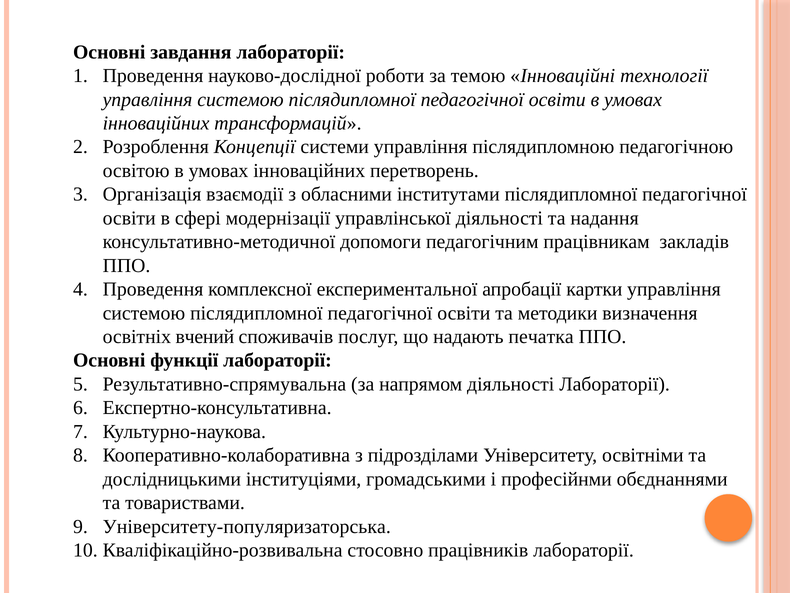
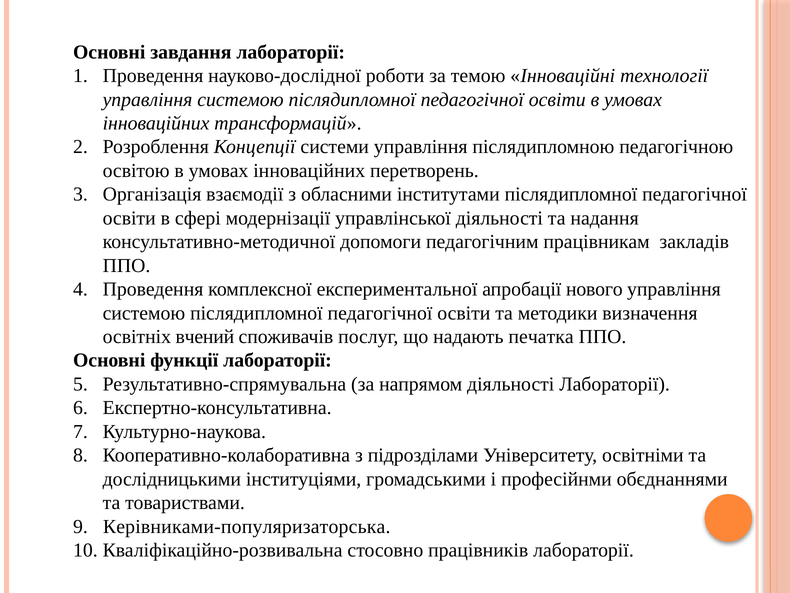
картки: картки -> нового (594, 289)
Університету-популяризаторська: Університету-популяризаторська -> Керівниками-популяризаторська (247, 526)
